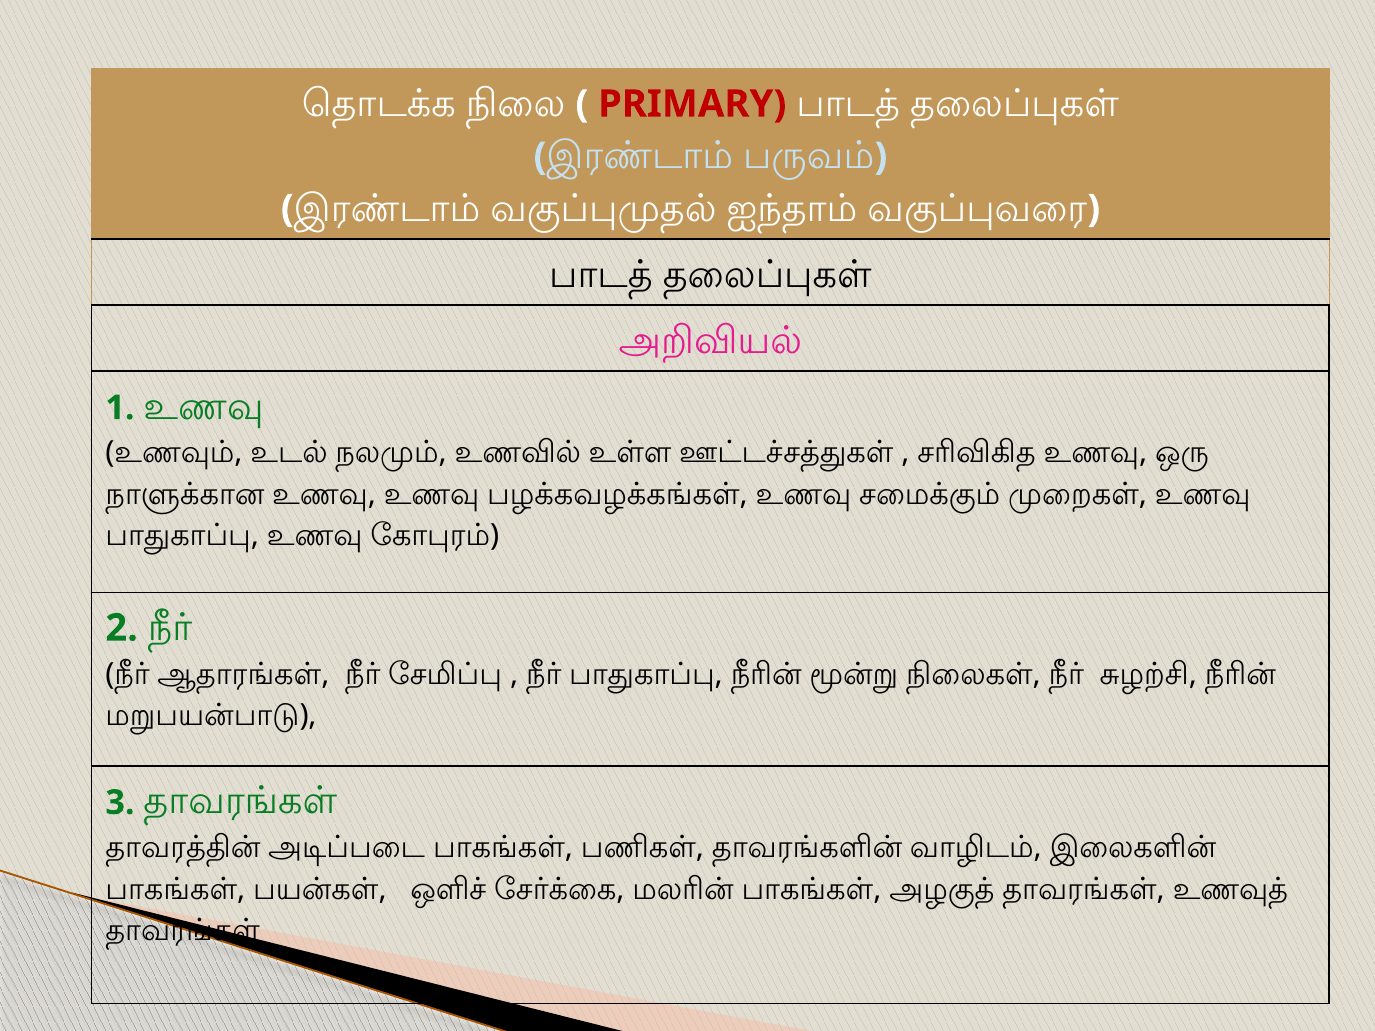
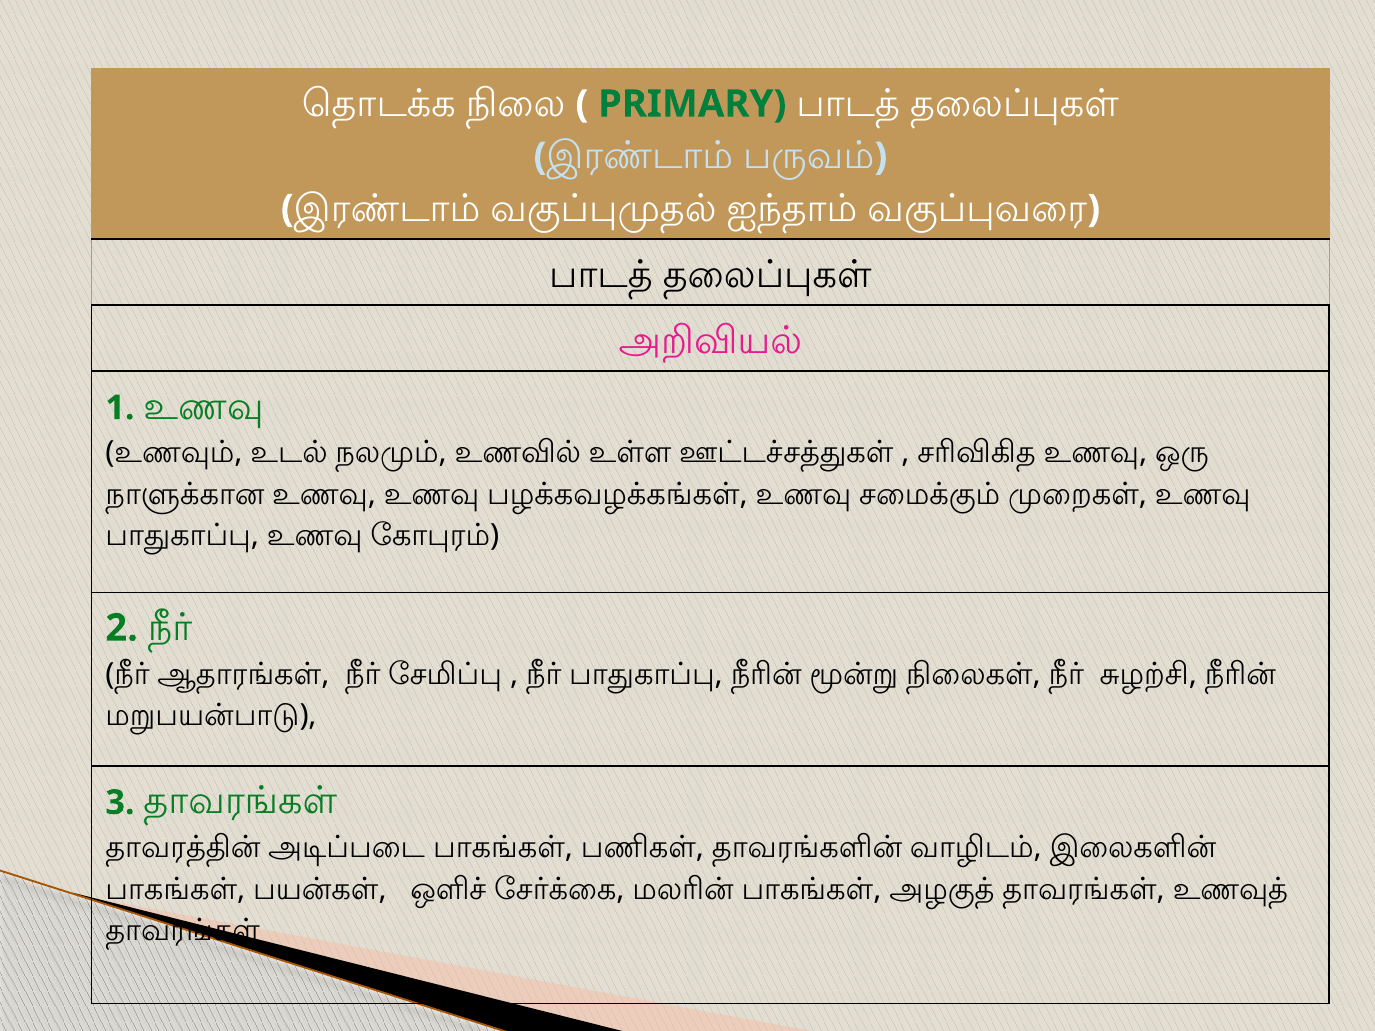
PRIMARY colour: red -> green (692, 104)
